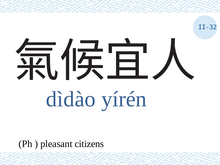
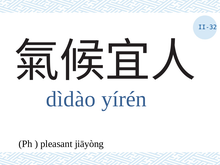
citizens: citizens -> jiāyòng (89, 144)
